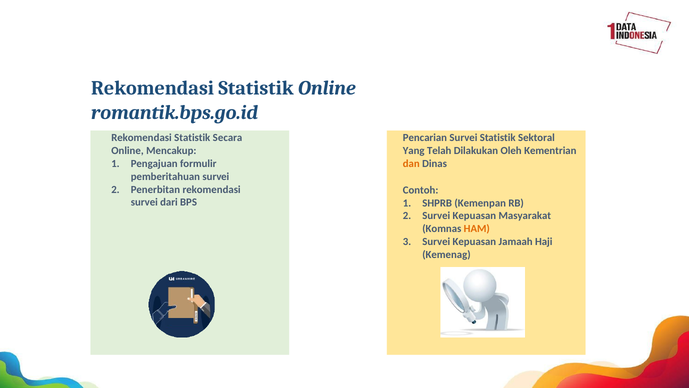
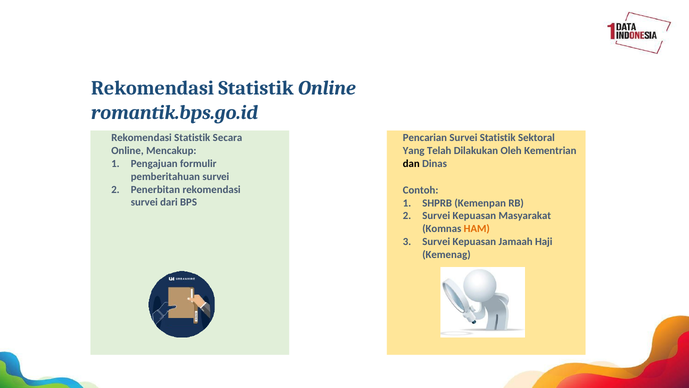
dan colour: orange -> black (411, 163)
